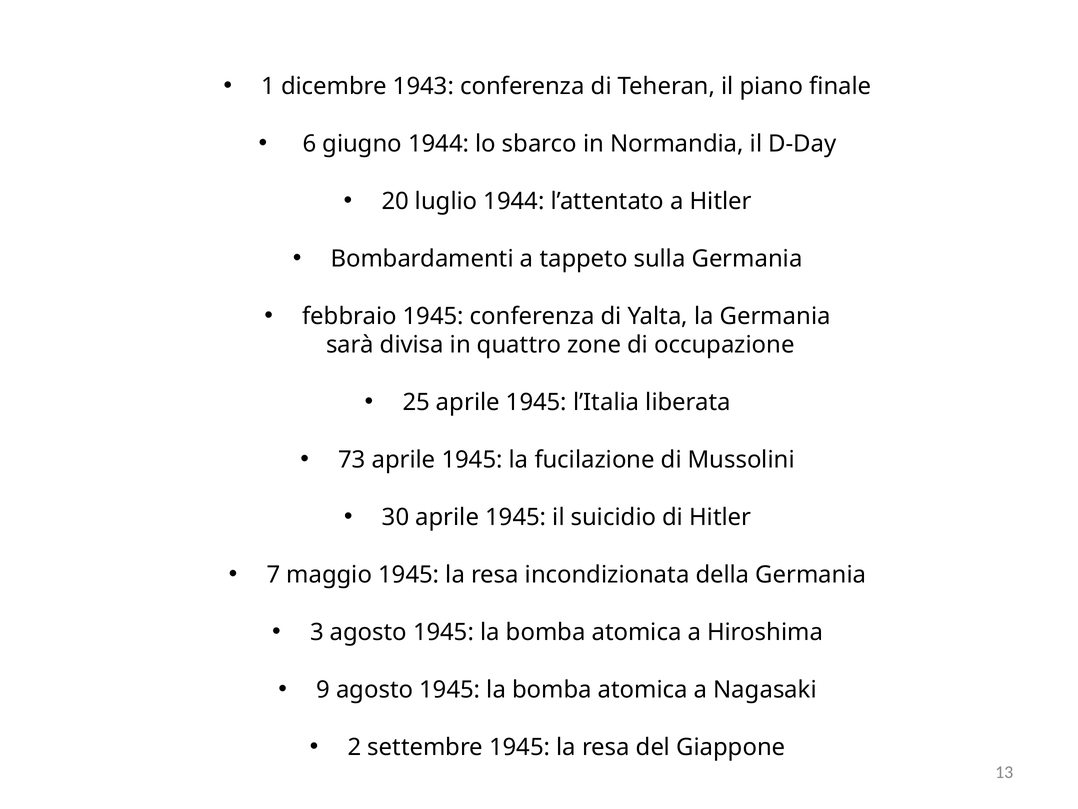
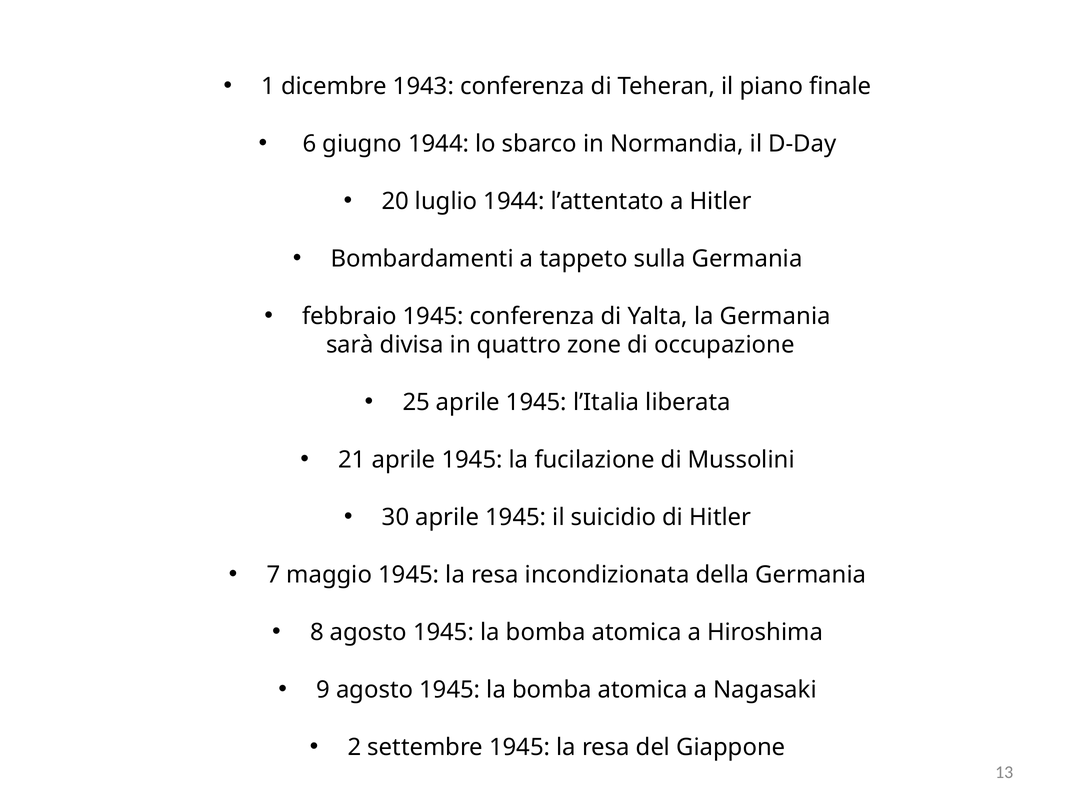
73: 73 -> 21 (352, 460)
3: 3 -> 8 (317, 632)
